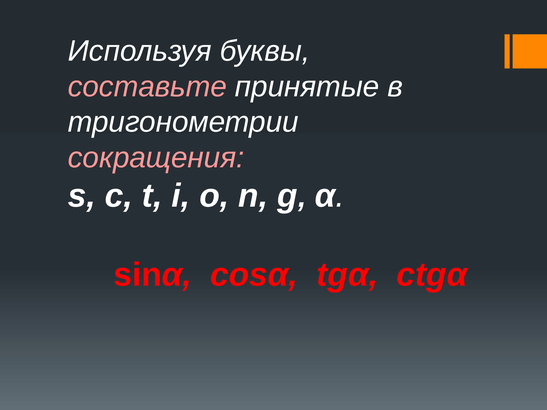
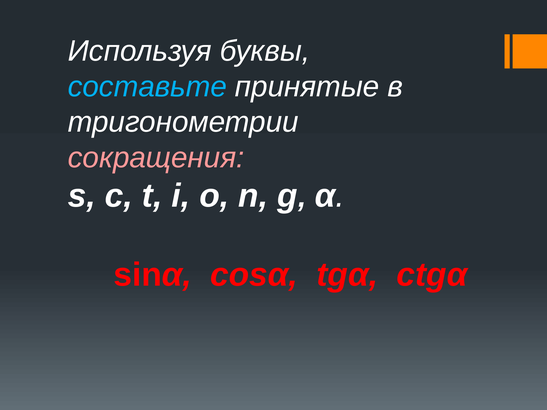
составьте colour: pink -> light blue (147, 87)
